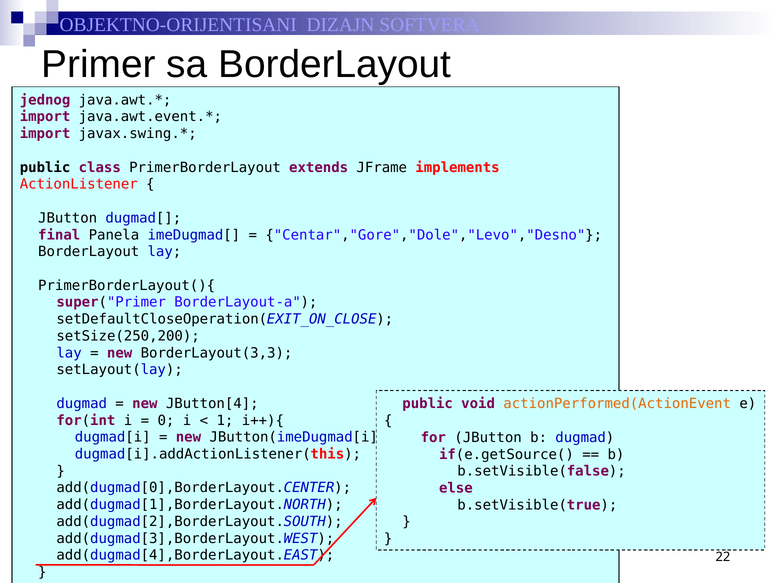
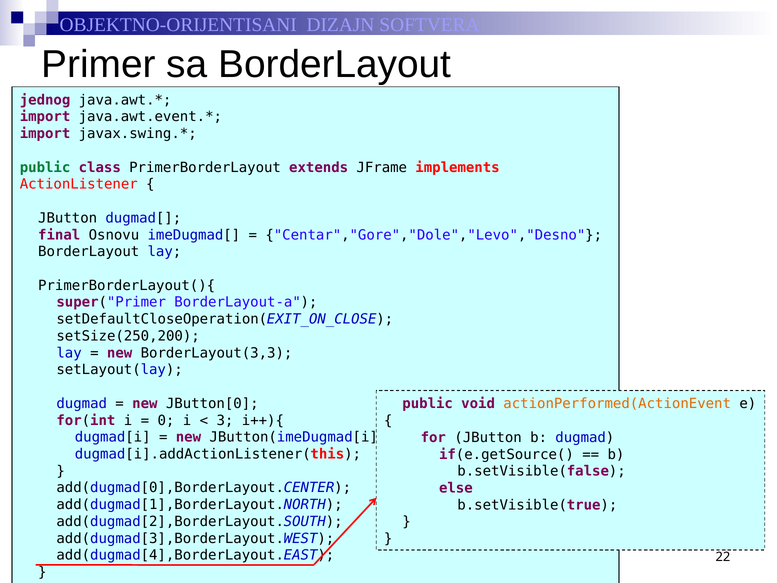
public colour: black -> green (45, 167)
Panela: Panela -> Osnovu (114, 235)
JButton[4: JButton[4 -> JButton[0 (212, 403)
1: 1 -> 3 (225, 420)
